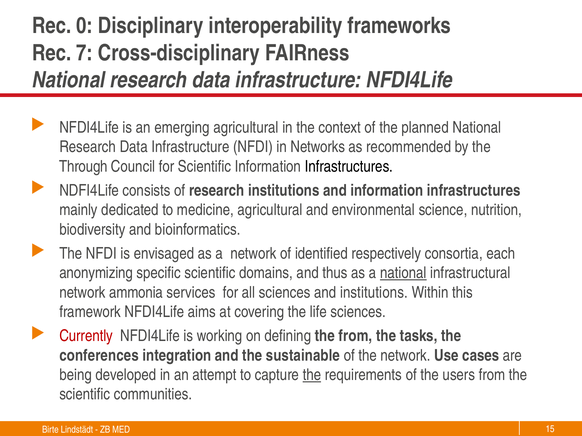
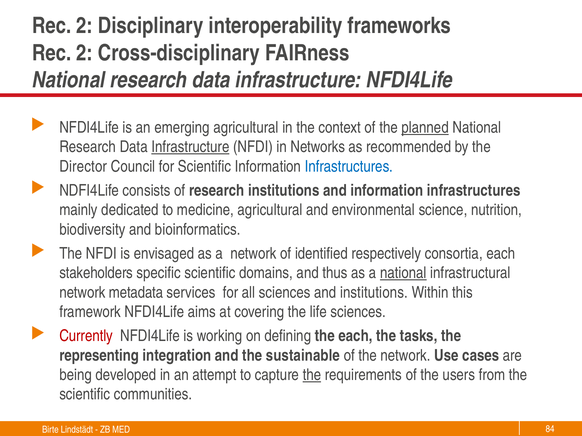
0: 0 -> 2 (85, 26)
7: 7 -> 2 (85, 53)
planned underline: none -> present (425, 128)
Infrastructure underline: none -> present (190, 147)
Through: Through -> Director (83, 167)
Infrastructures colour: black -> blue (349, 167)
anonymizing: anonymizing -> stakeholders (96, 273)
ammonia: ammonia -> metadata (136, 293)
the from: from -> each (356, 336)
conferences: conferences -> representing (99, 356)
15: 15 -> 84 (550, 429)
